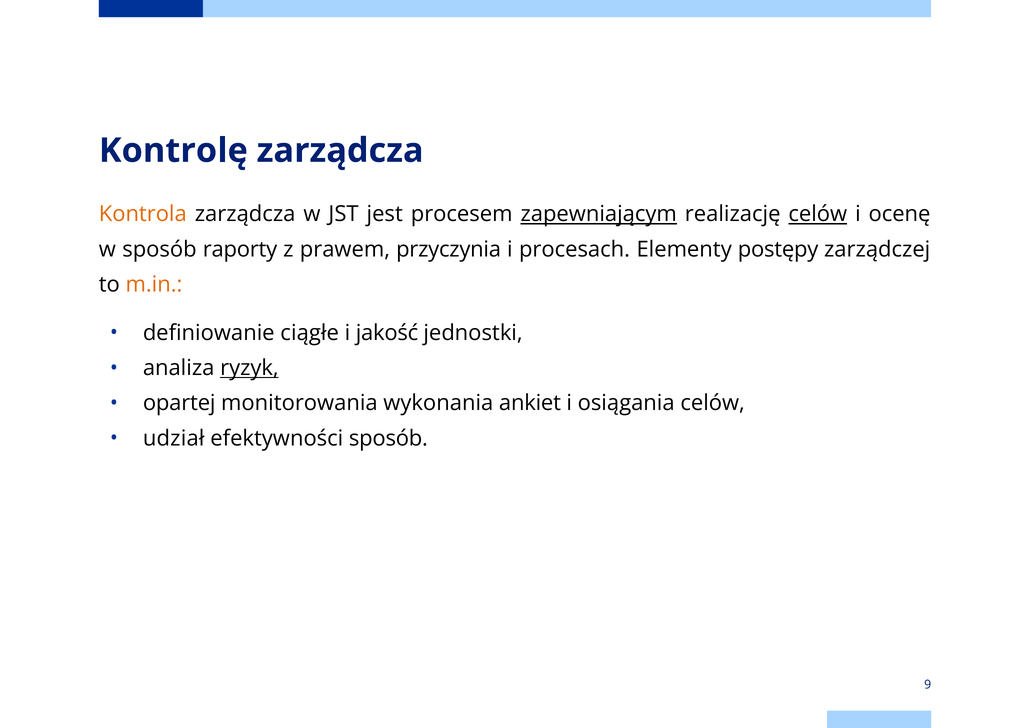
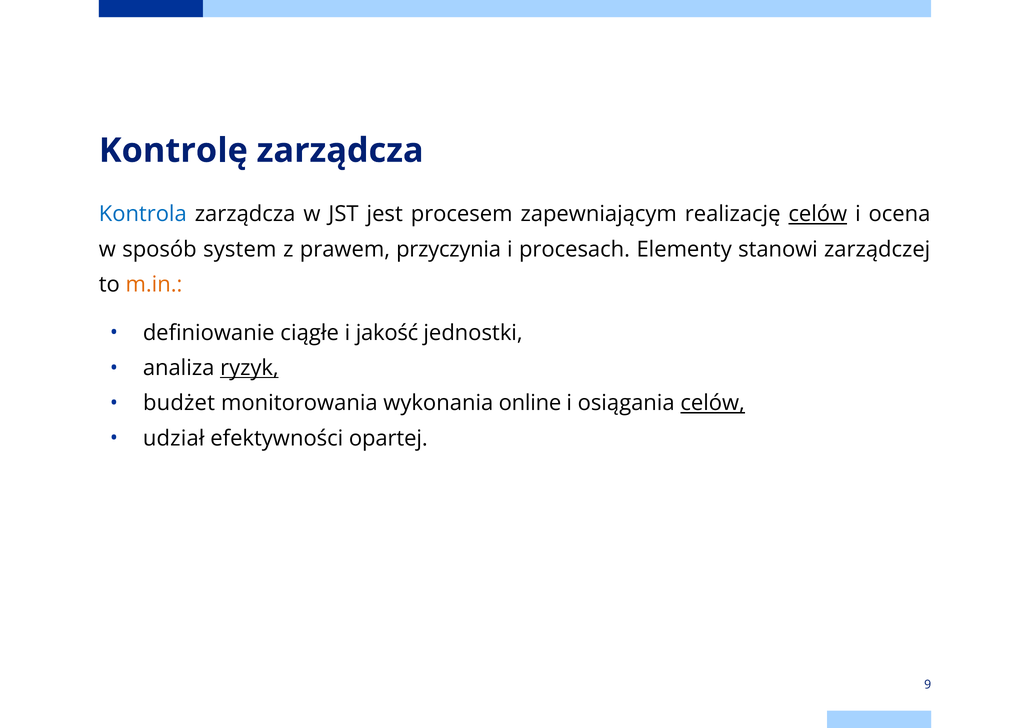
Kontrola colour: orange -> blue (143, 214)
zapewniającym underline: present -> none (599, 214)
ocenę: ocenę -> ocena (899, 214)
raporty: raporty -> system (240, 249)
postępy: postępy -> stanowi (778, 249)
opartej: opartej -> budżet (179, 403)
ankiet: ankiet -> online (530, 403)
celów underline: none -> present (713, 403)
efektywności sposób: sposób -> opartej (388, 438)
